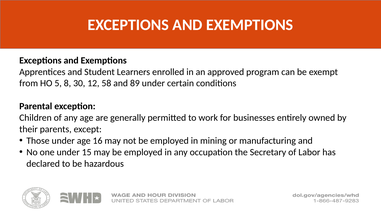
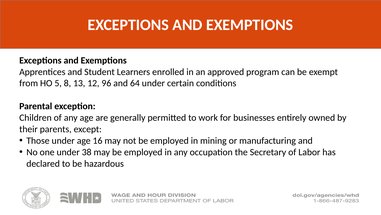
30: 30 -> 13 (79, 83)
58: 58 -> 96 (106, 83)
89: 89 -> 64 (135, 83)
15: 15 -> 38 (87, 152)
